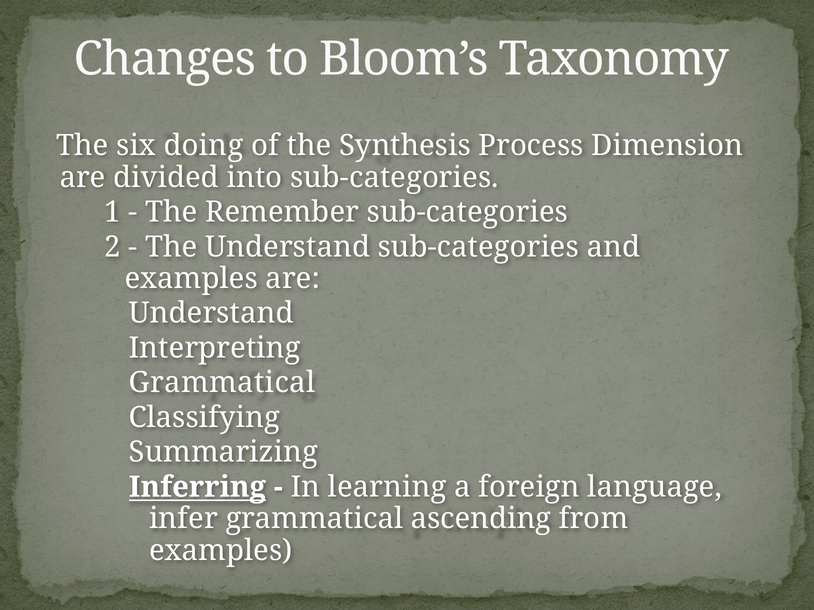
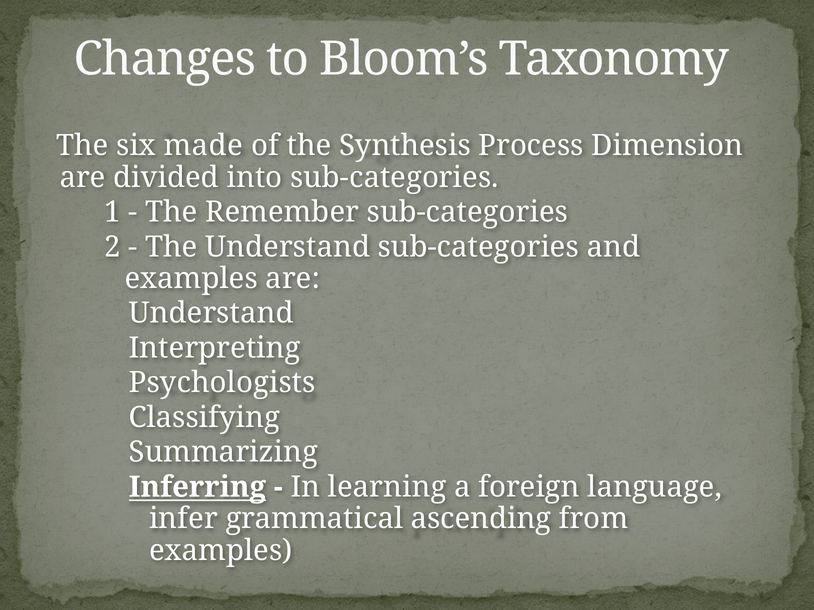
doing: doing -> made (203, 146)
Grammatical: Grammatical -> Psychologists (222, 383)
